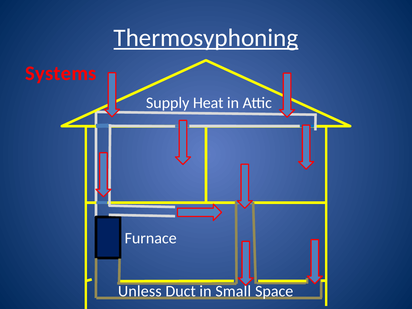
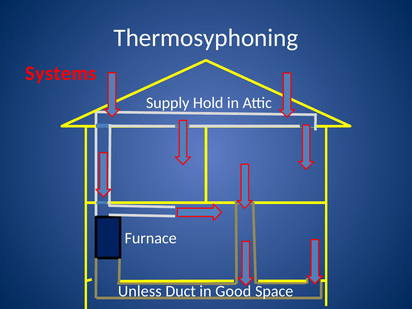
Thermosyphoning underline: present -> none (206, 38)
Heat: Heat -> Hold (208, 103)
Small: Small -> Good (233, 291)
